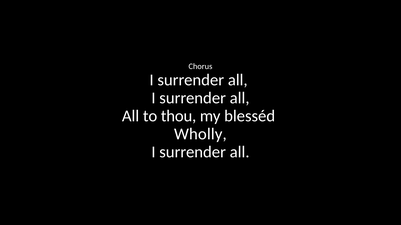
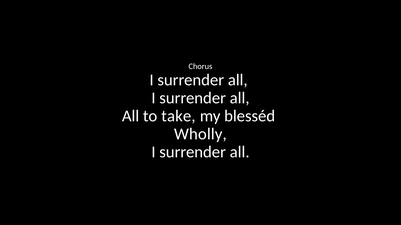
thou: thou -> take (178, 116)
